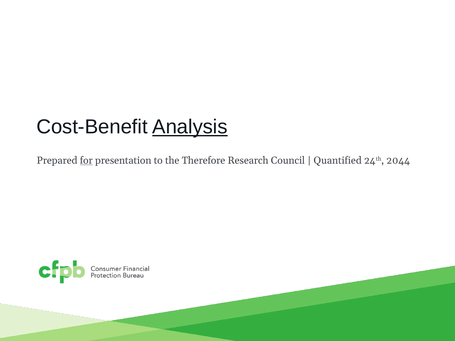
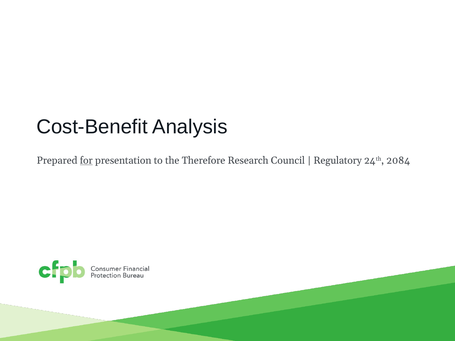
Analysis underline: present -> none (190, 127)
Quantified: Quantified -> Regulatory (338, 161)
2044: 2044 -> 2084 (398, 161)
